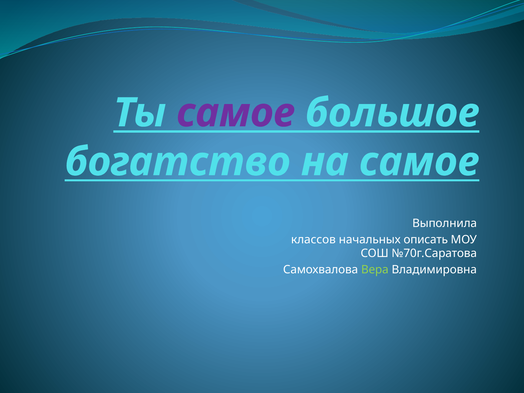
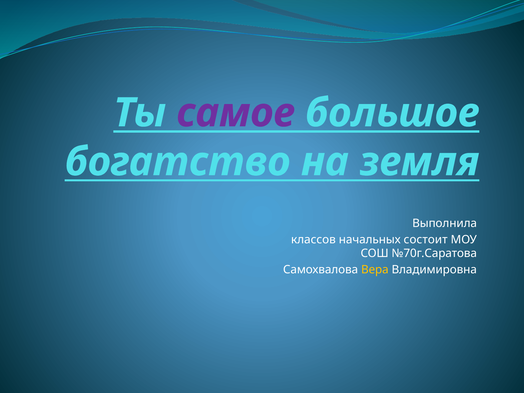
на самое: самое -> земля (419, 162)
описать: описать -> состоит (426, 240)
Вера colour: light green -> yellow (375, 270)
